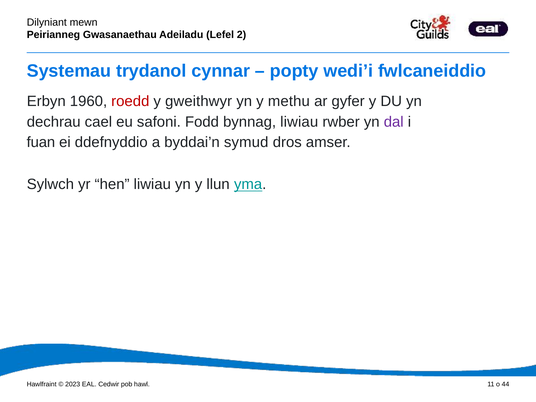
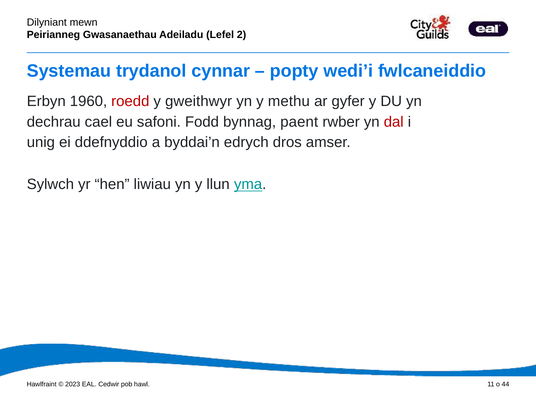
bynnag liwiau: liwiau -> paent (299, 122)
dal colour: purple -> red (394, 122)
fuan: fuan -> unig (41, 142)
symud: symud -> edrych (246, 142)
